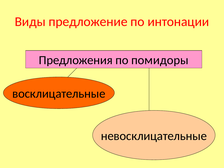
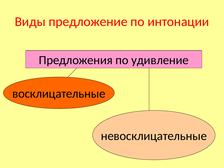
помидоры: помидоры -> удивление (160, 60)
